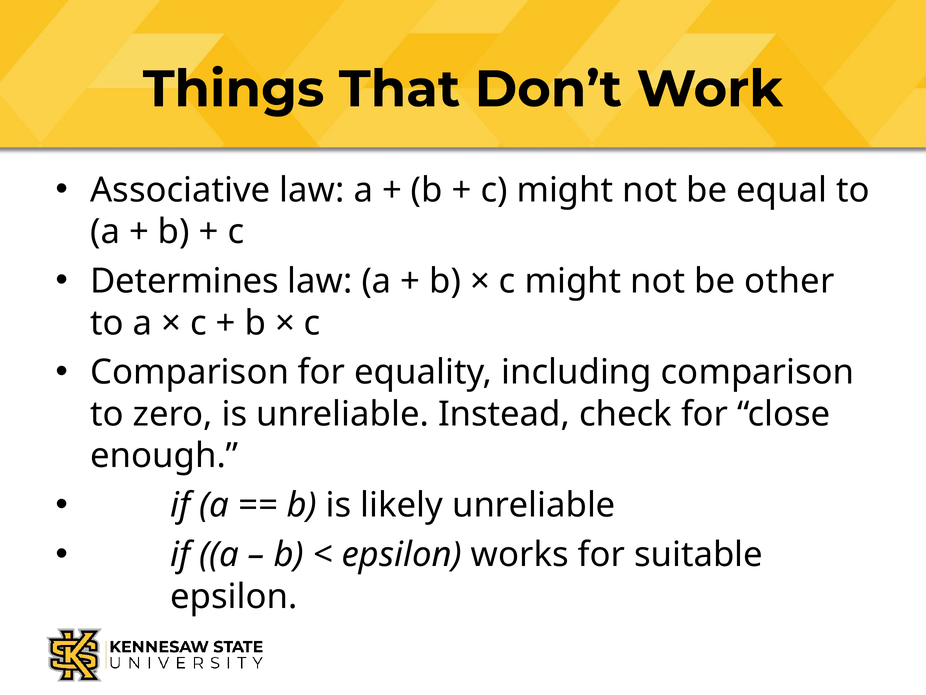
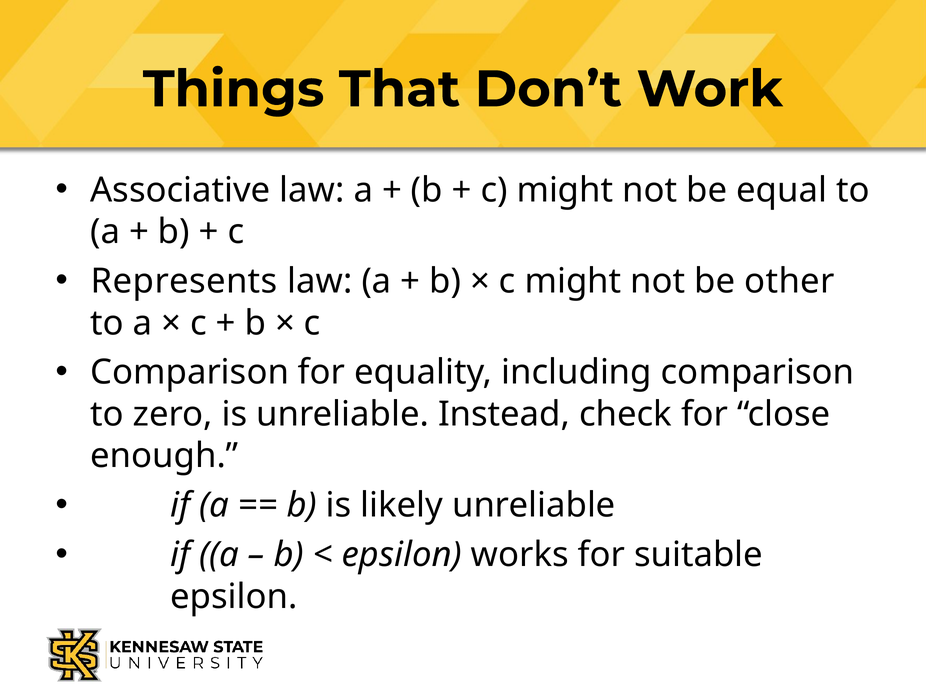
Determines: Determines -> Represents (184, 281)
